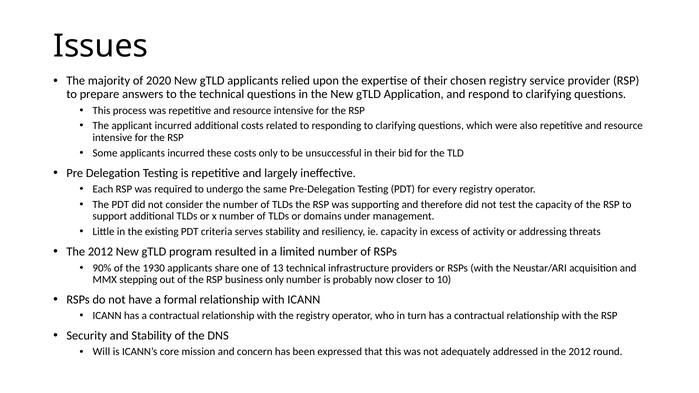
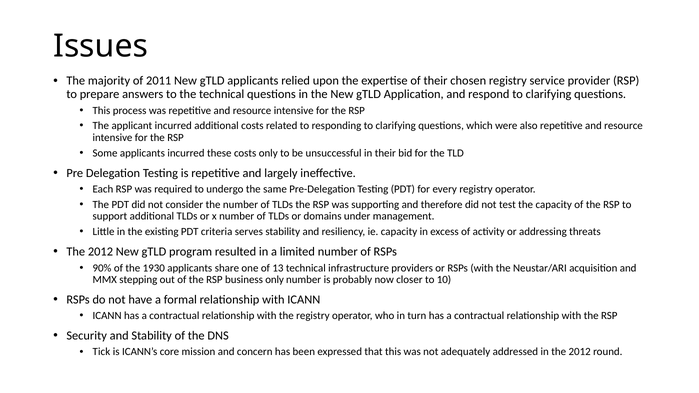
2020: 2020 -> 2011 (159, 81)
Will: Will -> Tick (101, 352)
